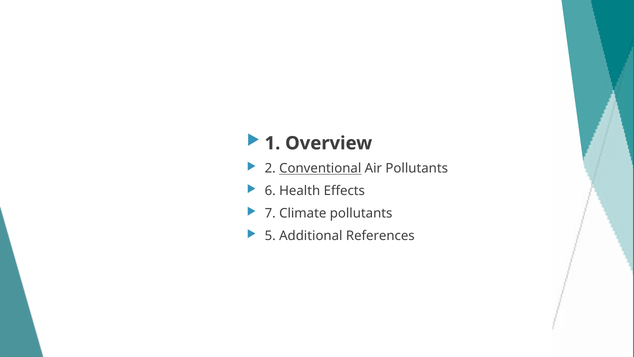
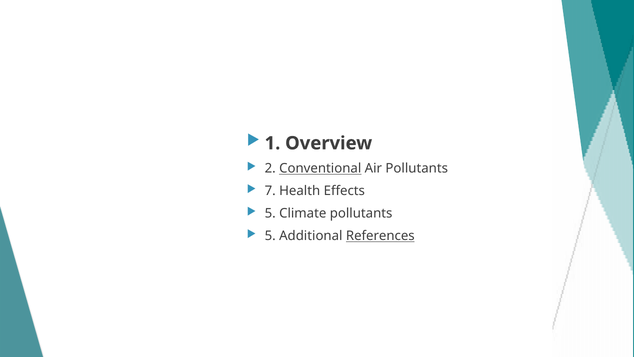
6: 6 -> 7 (270, 191)
7: 7 -> 5 (270, 213)
References underline: none -> present (380, 236)
